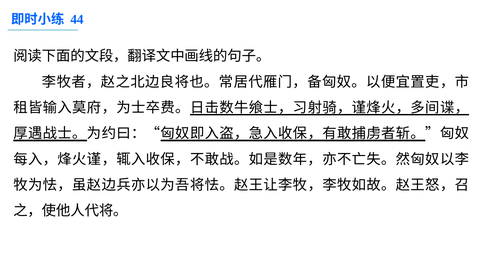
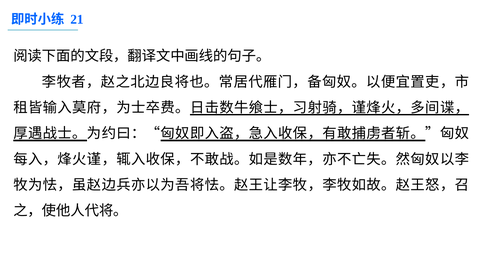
44: 44 -> 21 (77, 19)
